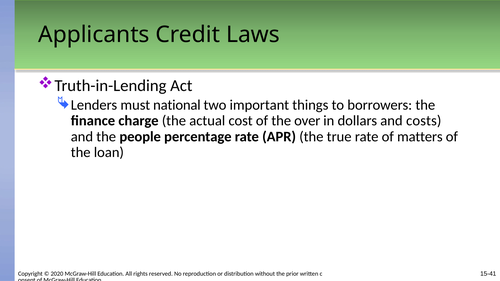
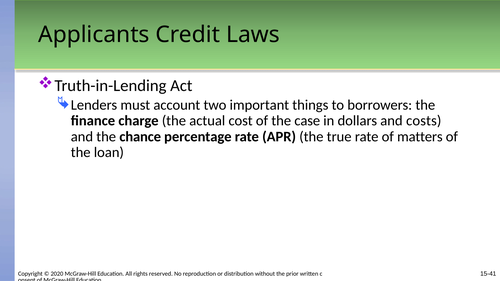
national: national -> account (177, 105)
over: over -> case (307, 121)
people: people -> chance (140, 137)
